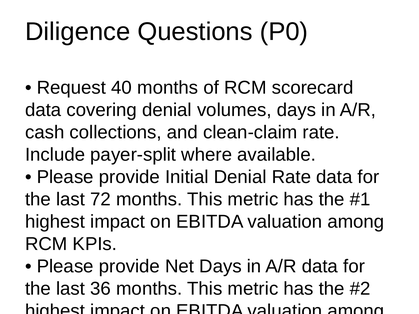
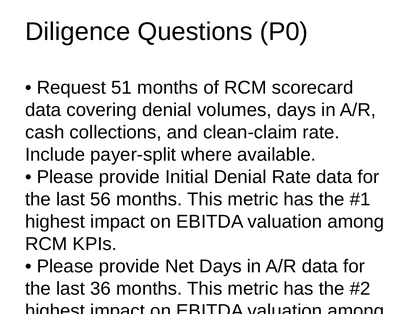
40: 40 -> 51 (122, 88)
72: 72 -> 56 (101, 200)
